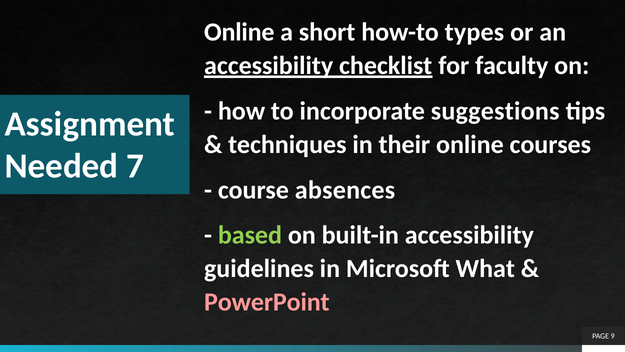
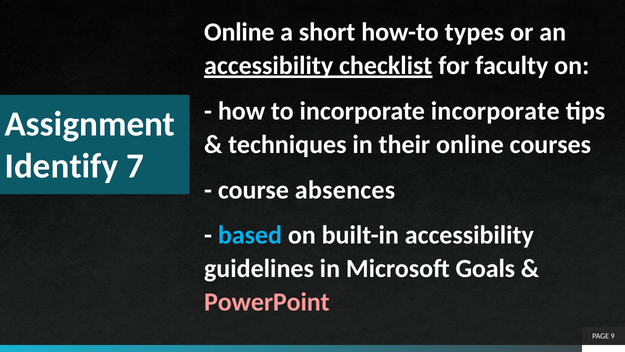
incorporate suggestions: suggestions -> incorporate (495, 111)
Needed: Needed -> Identify (61, 166)
based colour: light green -> light blue (250, 235)
What: What -> Goals (485, 268)
